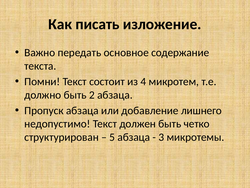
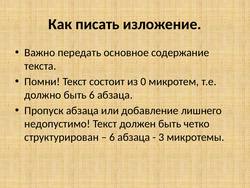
4: 4 -> 0 (143, 81)
быть 2: 2 -> 6 (92, 95)
5: 5 -> 6 (112, 137)
